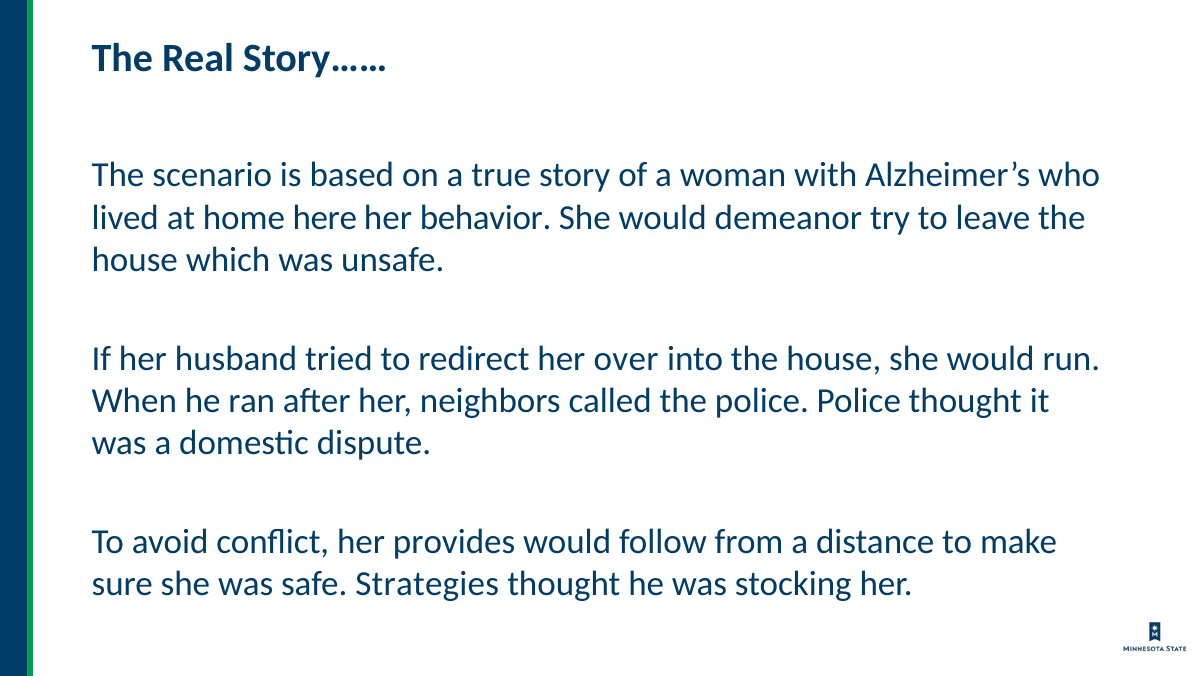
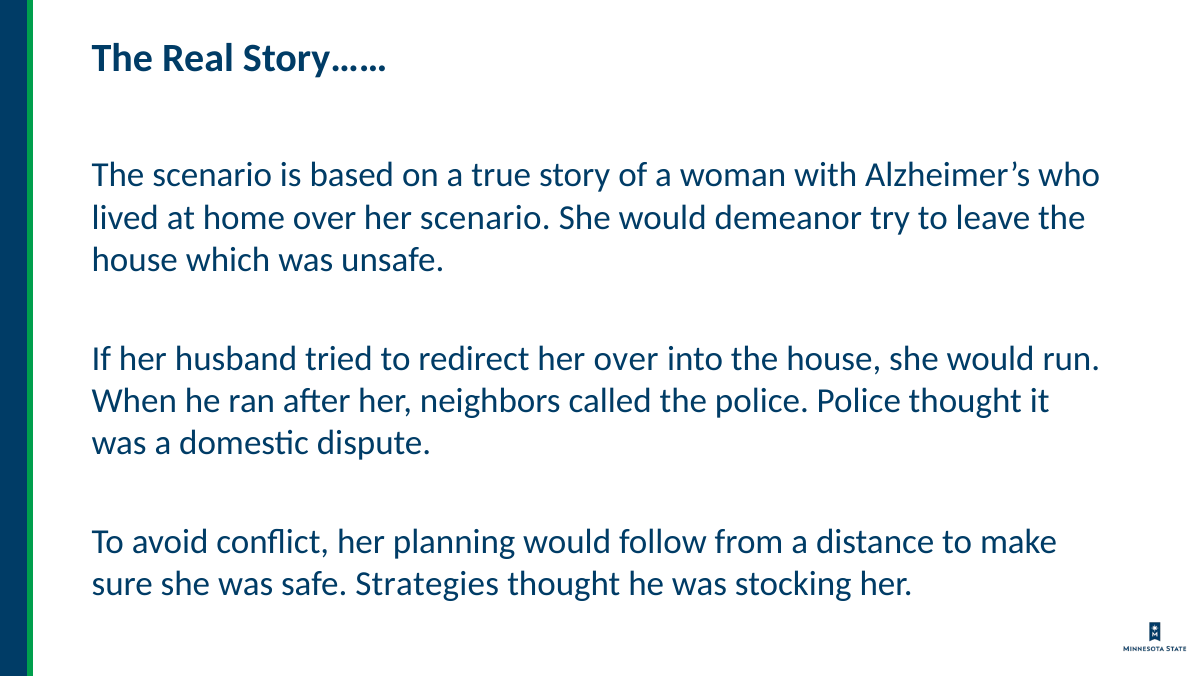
home here: here -> over (325, 218)
her behavior: behavior -> scenario (485, 218)
provides: provides -> planning (454, 542)
